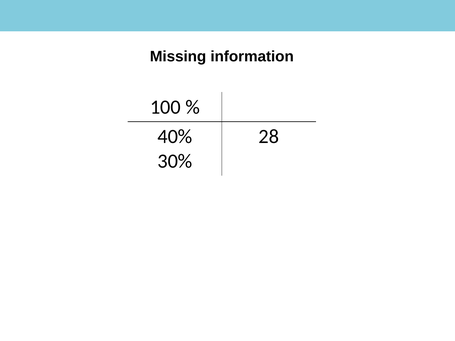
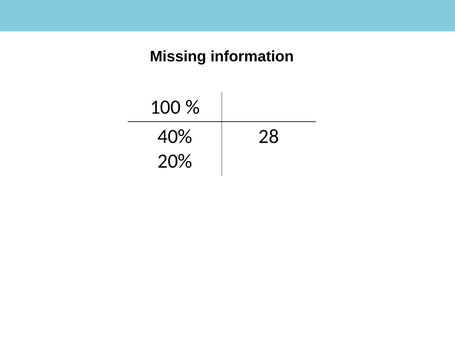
30%: 30% -> 20% (175, 161)
